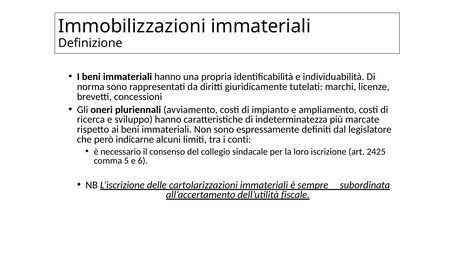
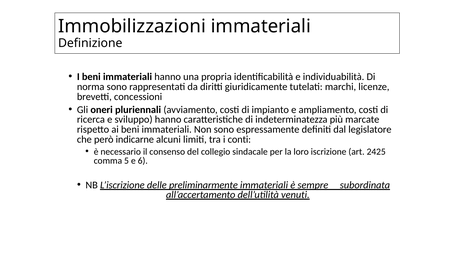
cartolarizzazioni: cartolarizzazioni -> preliminarmente (203, 185)
fiscale: fiscale -> venuti (295, 195)
